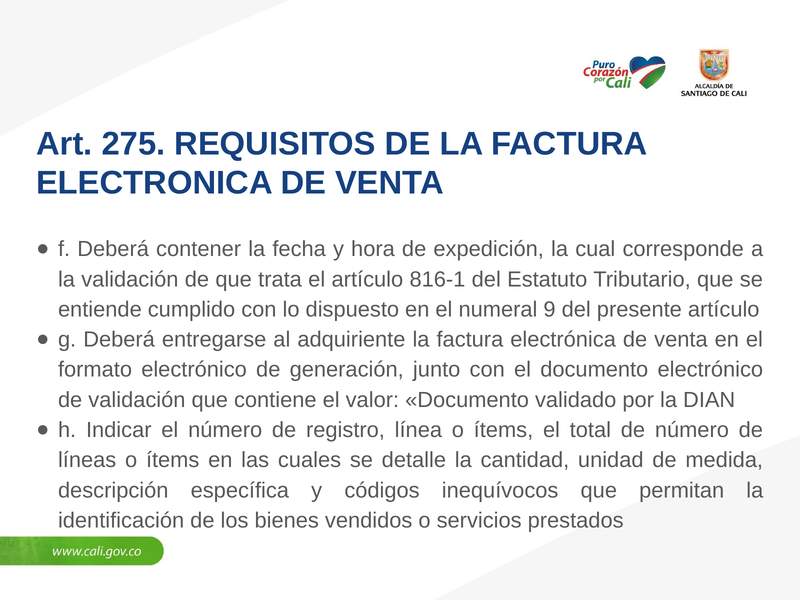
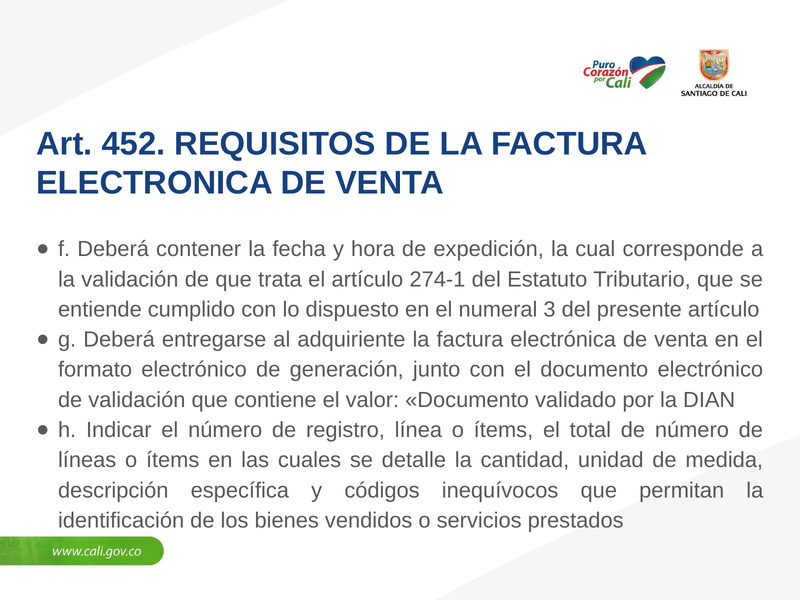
275: 275 -> 452 (133, 144)
816-1: 816-1 -> 274-1 (437, 279)
9: 9 -> 3 (550, 310)
